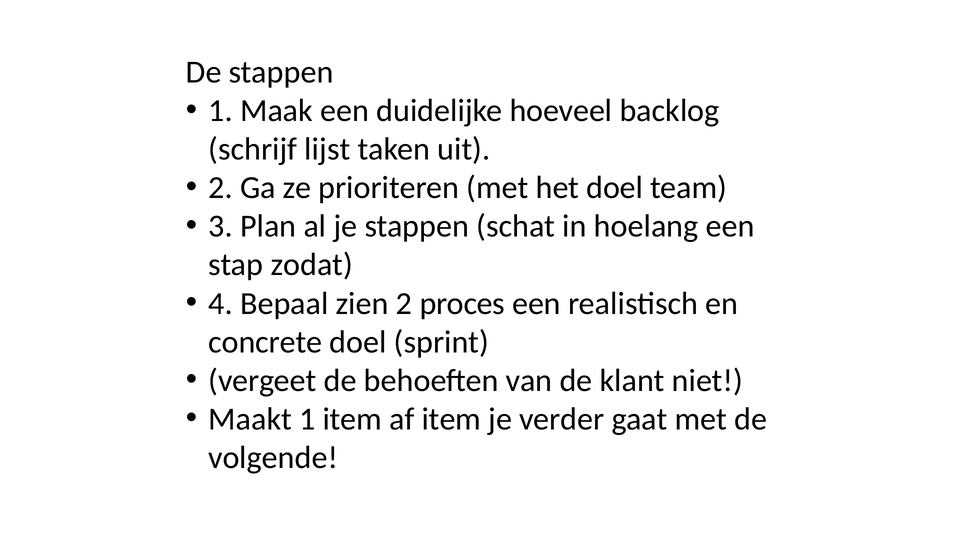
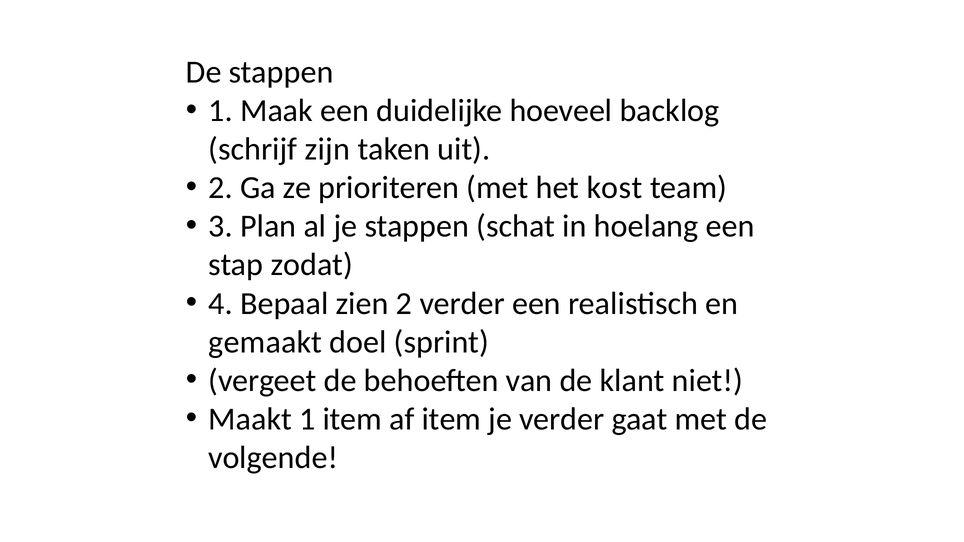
lijst: lijst -> zijn (327, 149)
het doel: doel -> kost (614, 188)
2 proces: proces -> verder (462, 304)
concrete: concrete -> gemaakt (265, 342)
